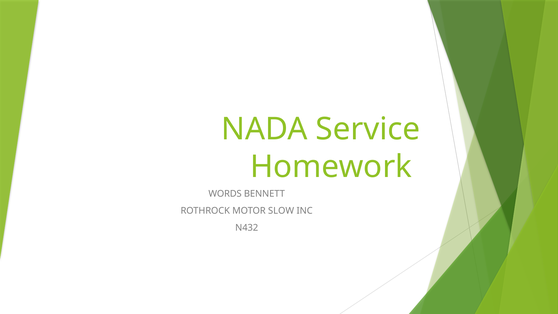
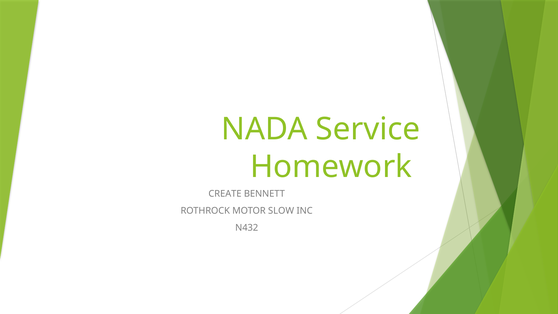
WORDS: WORDS -> CREATE (225, 194)
